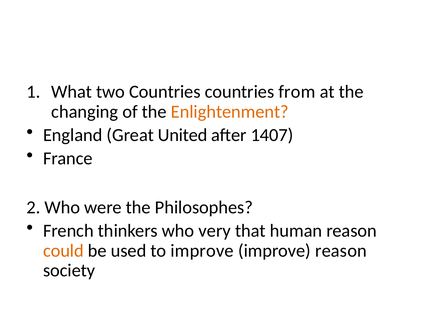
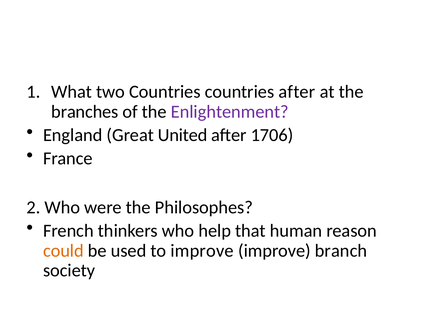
countries from: from -> after (297, 92)
changing: changing -> branches (85, 112)
Enlightenment colour: orange -> purple (230, 112)
1407: 1407 -> 1706 (272, 135)
very: very -> help (215, 231)
improve reason: reason -> branch (341, 250)
